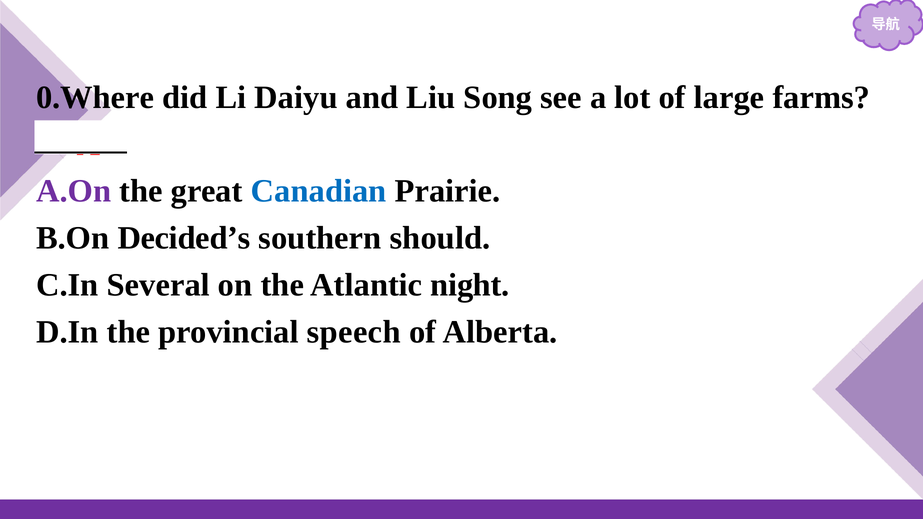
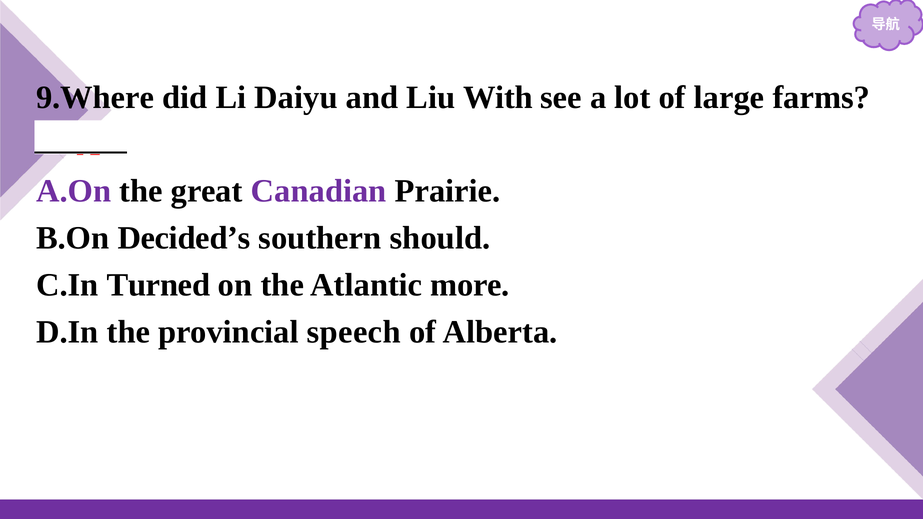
0.Where: 0.Where -> 9.Where (95, 97)
Song: Song -> With (498, 97)
Canadian colour: blue -> purple (319, 191)
Several: Several -> Turned (158, 285)
night: night -> more (470, 285)
